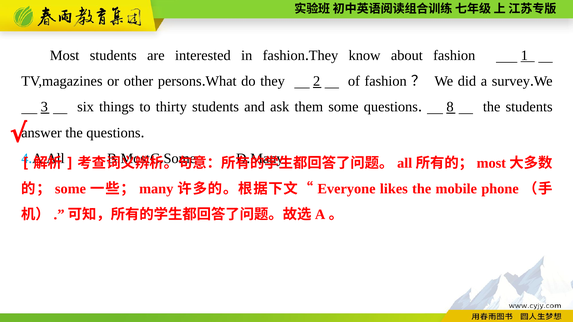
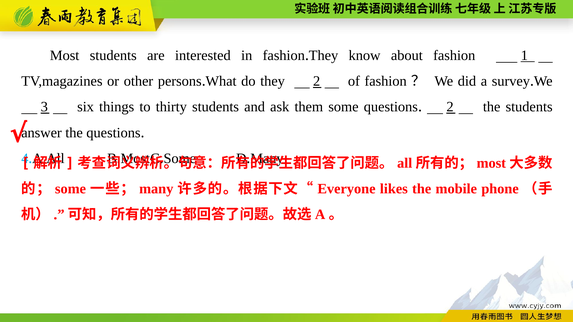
8: 8 -> 2 (450, 107)
